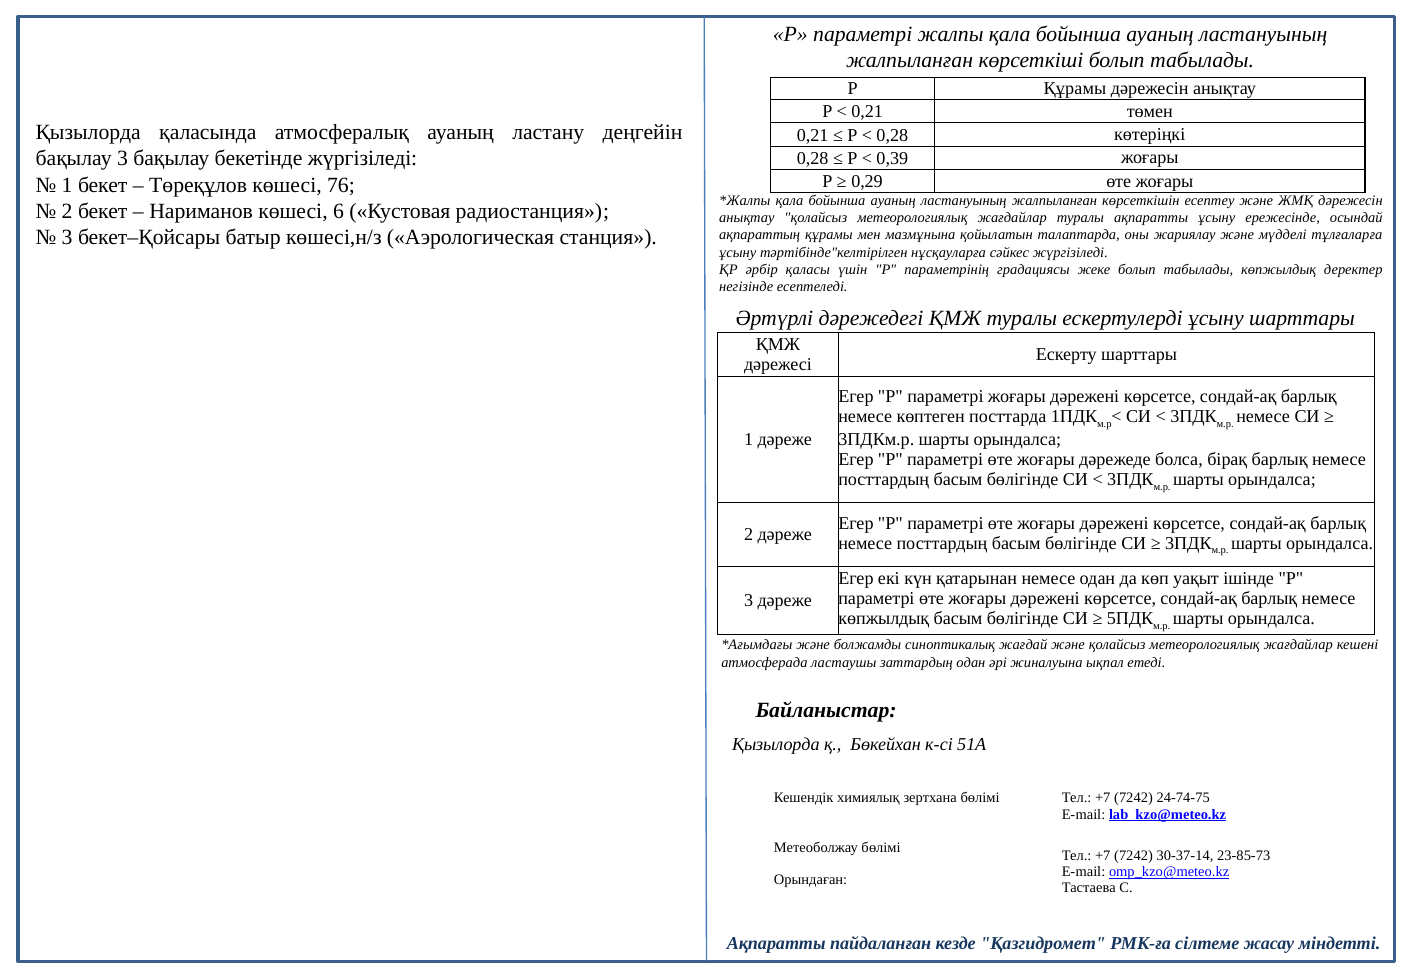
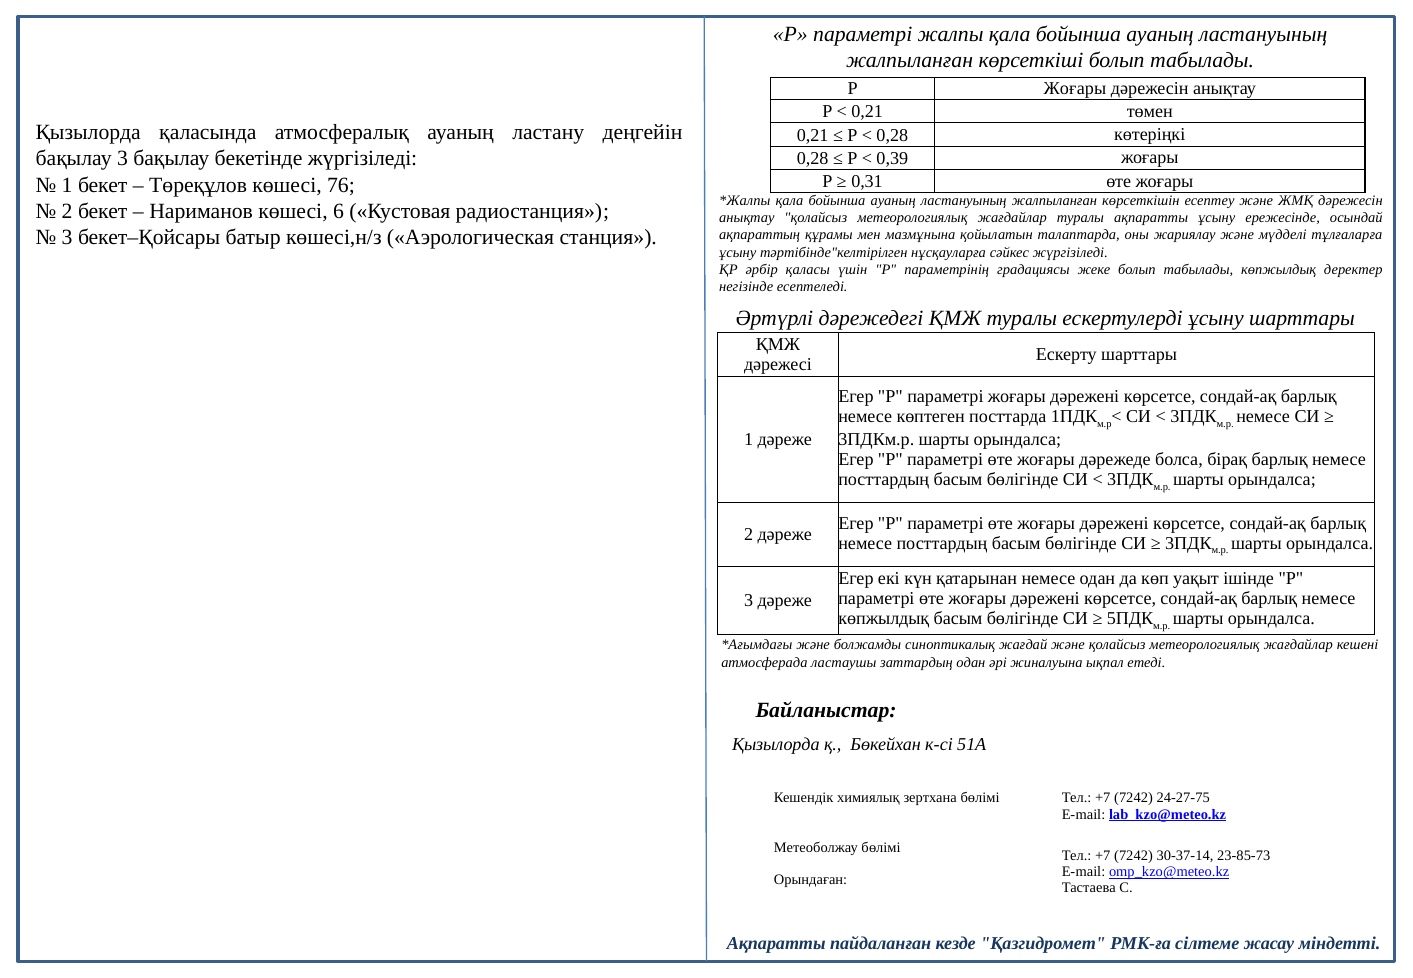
Р Құрамы: Құрамы -> Жоғары (1075, 89)
0,29: 0,29 -> 0,31 (867, 182)
24-74-75: 24-74-75 -> 24-27-75 (1183, 798)
